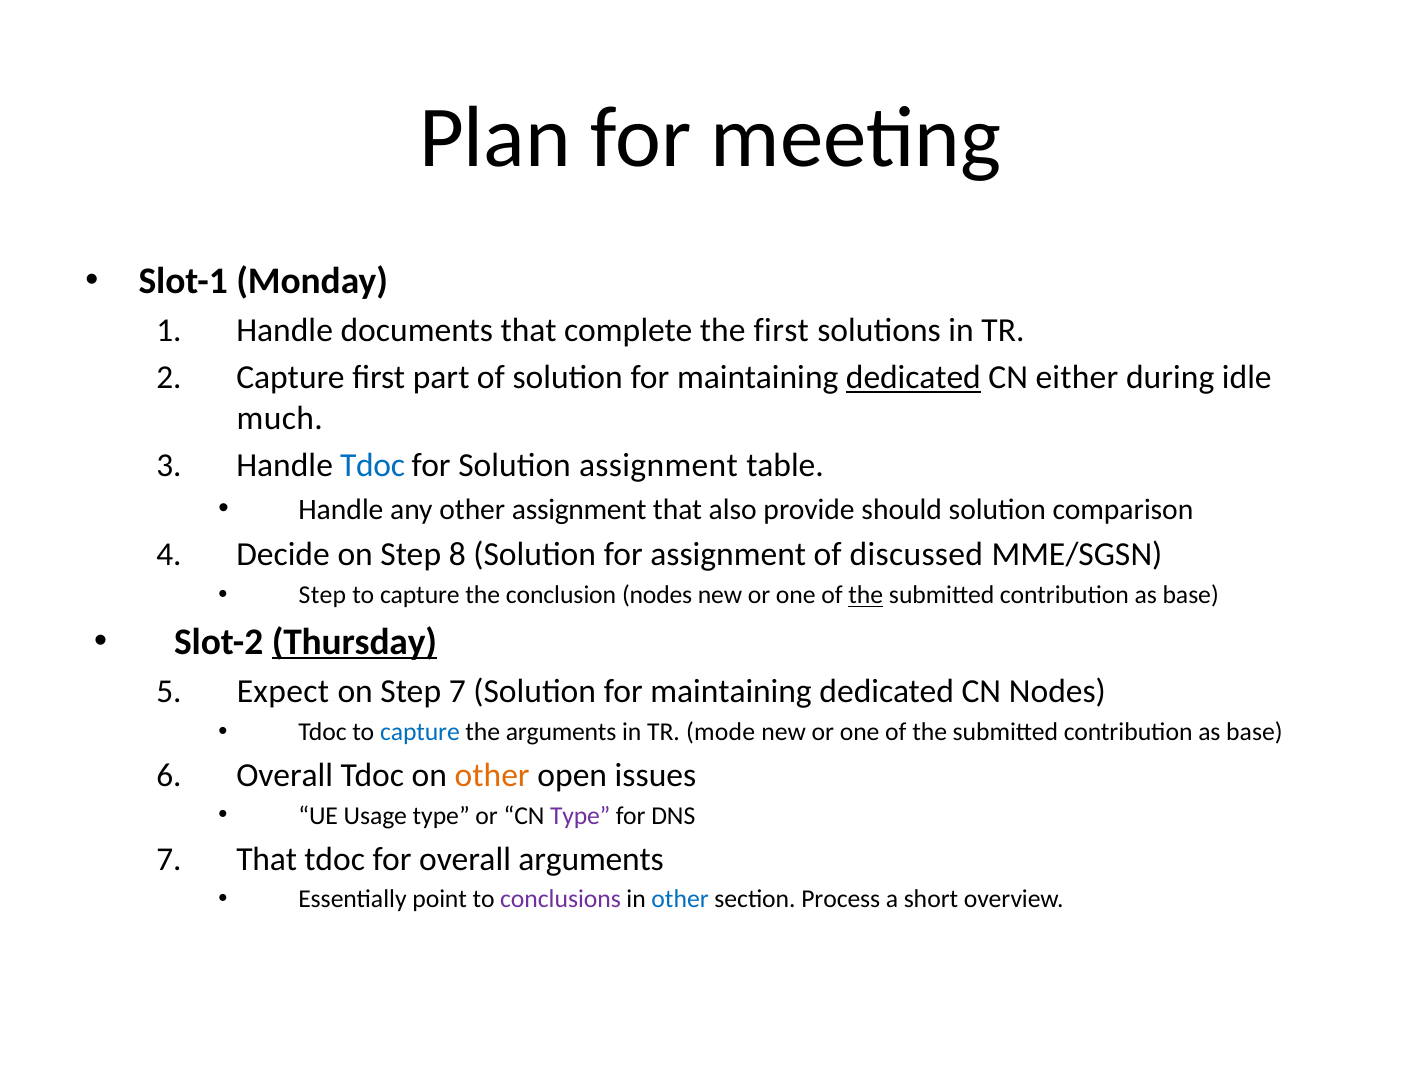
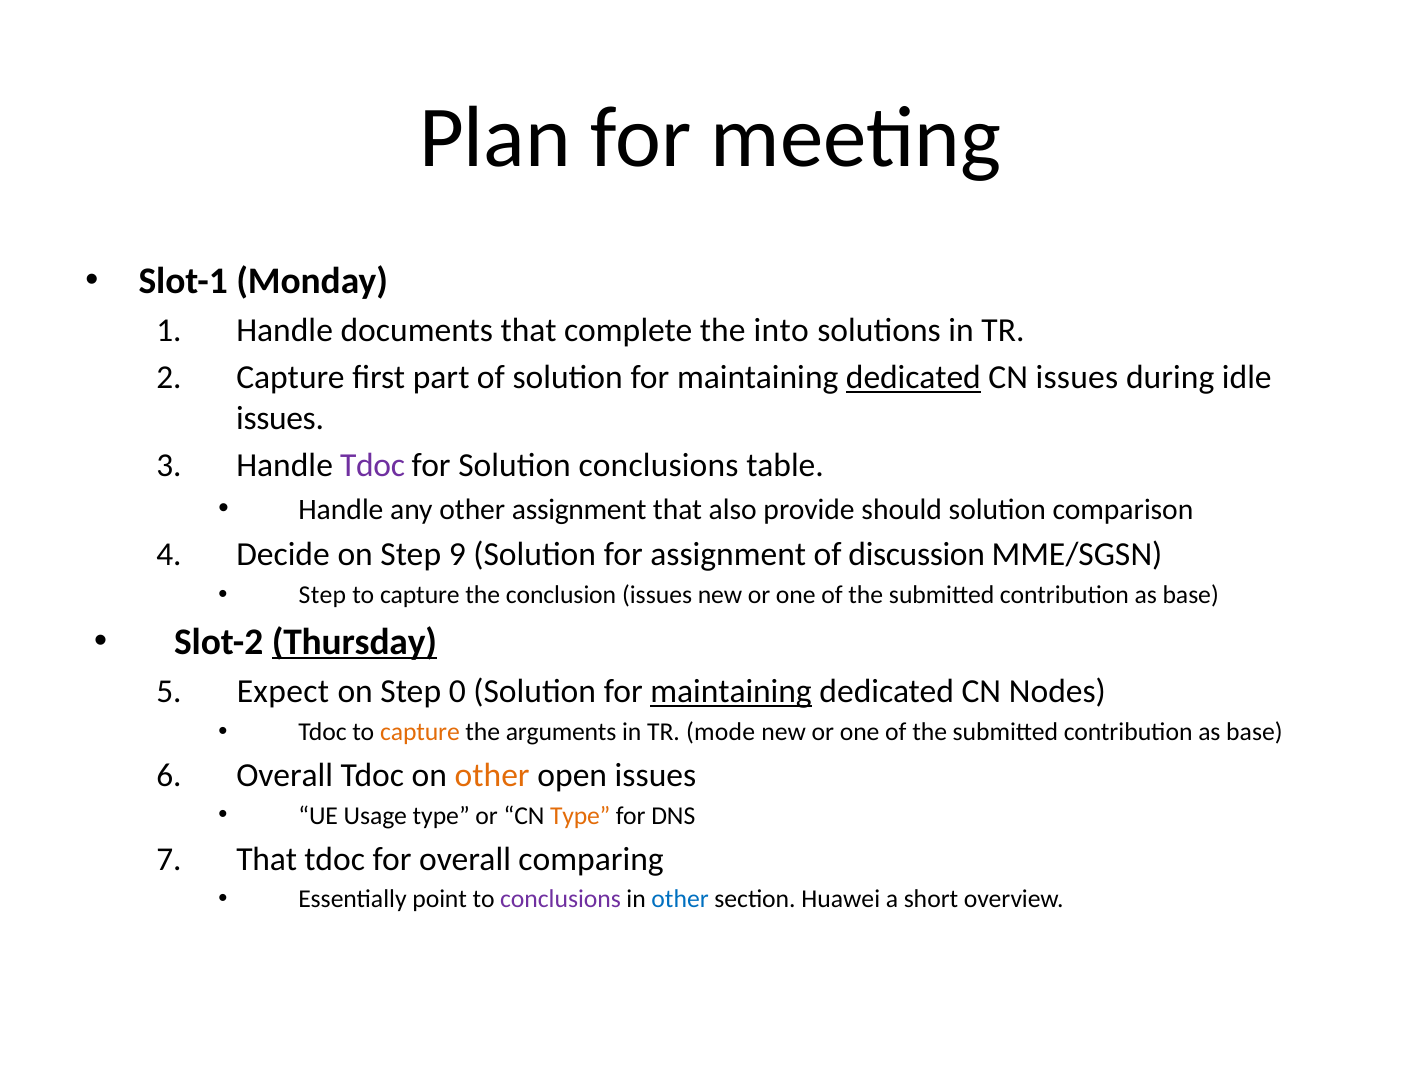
the first: first -> into (781, 330)
CN either: either -> issues (1077, 378)
much: much -> issues (280, 418)
Tdoc colour: blue -> purple (373, 465)
Solution assignment: assignment -> conclusions (659, 465)
8: 8 -> 9 (457, 555)
discussed: discussed -> discussion (917, 555)
conclusion nodes: nodes -> issues (657, 595)
the underline: present -> none (866, 595)
Step 7: 7 -> 0 (457, 691)
maintaining underline: none -> present (731, 691)
capture colour: blue -> orange (420, 732)
Type colour: purple -> orange (580, 816)
overall arguments: arguments -> comparing (591, 859)
Process: Process -> Huawei (841, 899)
